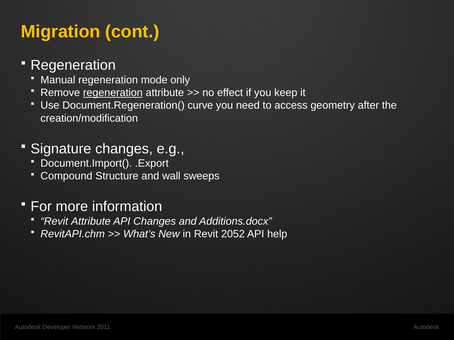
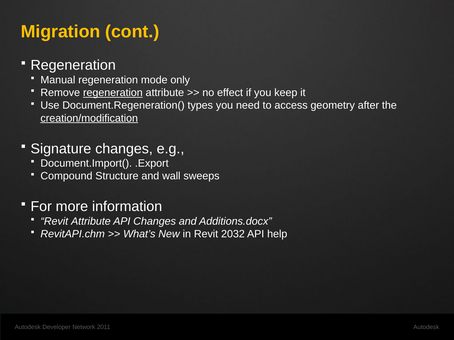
curve: curve -> types (200, 106)
creation/modification underline: none -> present (89, 118)
2052: 2052 -> 2032 (233, 234)
